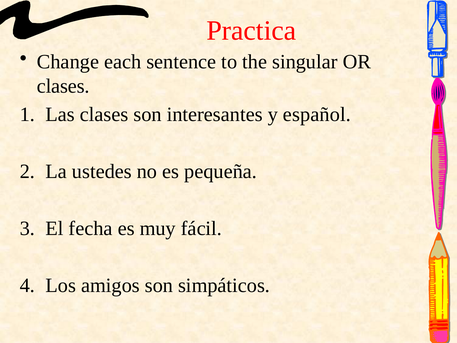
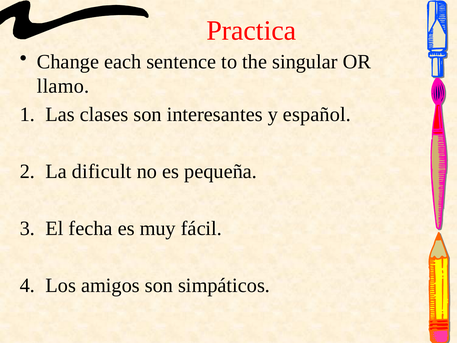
clases: clases -> llamo (63, 86)
ustedes: ustedes -> dificult (102, 171)
